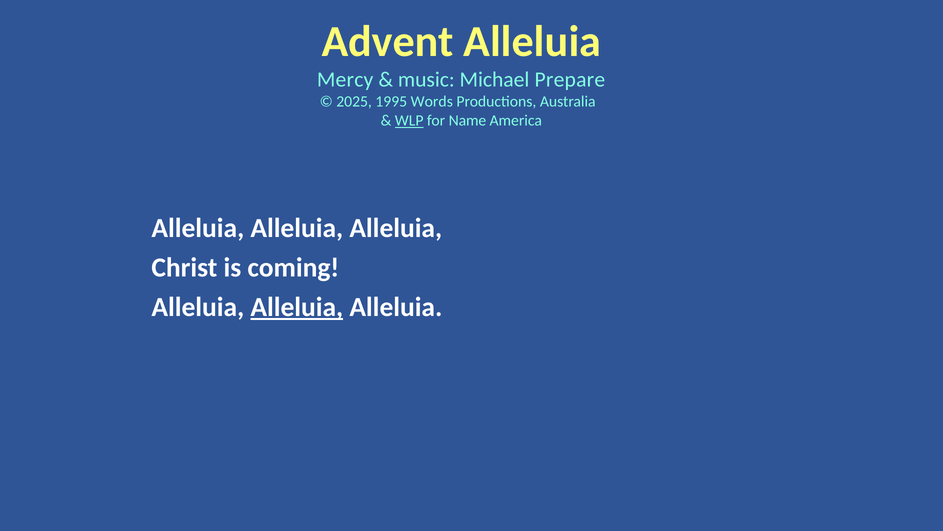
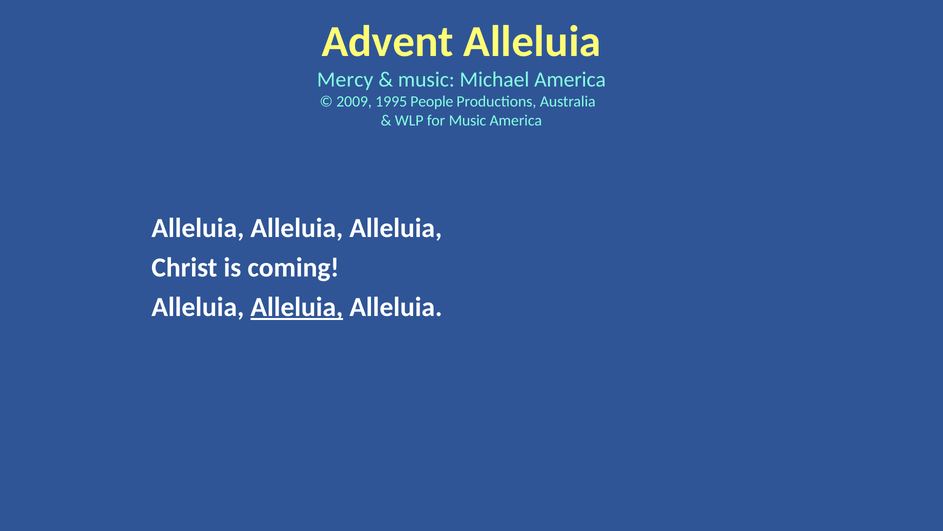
Michael Prepare: Prepare -> America (570, 80)
2025: 2025 -> 2009 (354, 102)
Words: Words -> People (432, 102)
WLP underline: present -> none (409, 120)
for Name: Name -> Music (467, 120)
